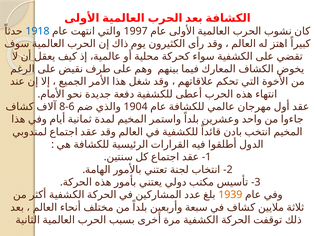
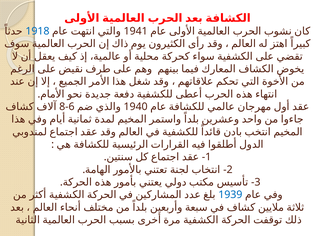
1997: 1997 -> 1941 (136, 31)
1904: 1904 -> 1940 (136, 107)
1939 colour: orange -> blue (230, 195)
